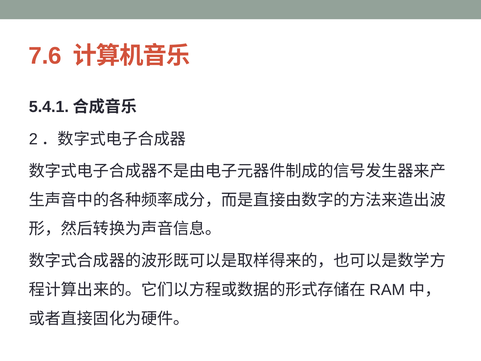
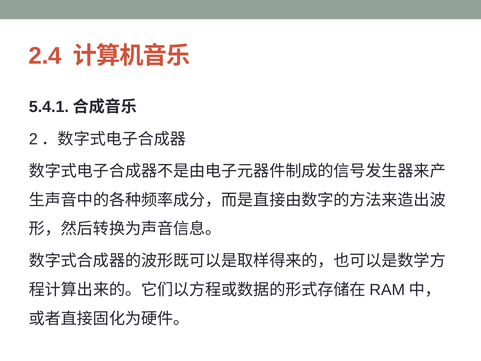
7.6: 7.6 -> 2.4 (45, 56)
